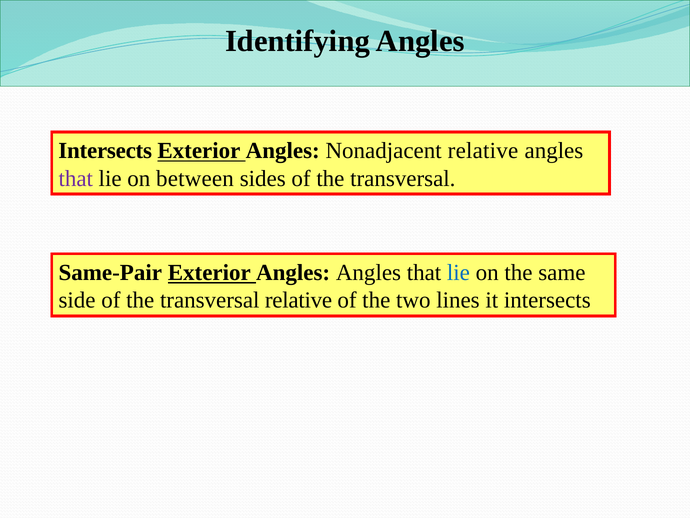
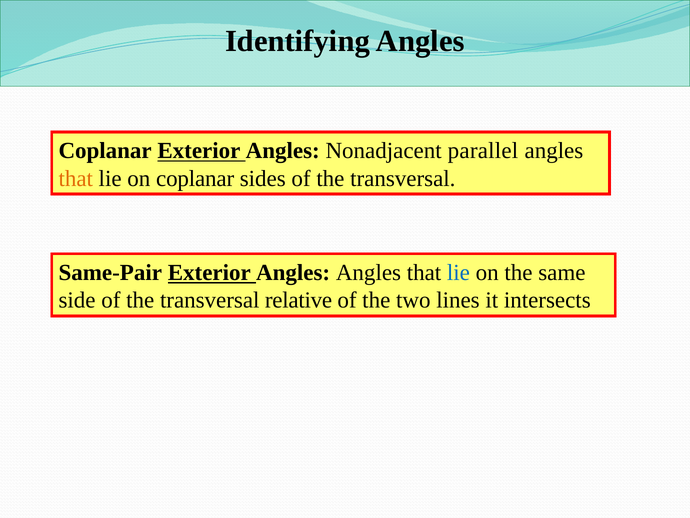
Intersects: Intersects -> Coplanar (105, 151)
Nonadjacent relative: relative -> parallel (483, 151)
that colour: purple -> orange (76, 178)
on between: between -> coplanar (195, 178)
